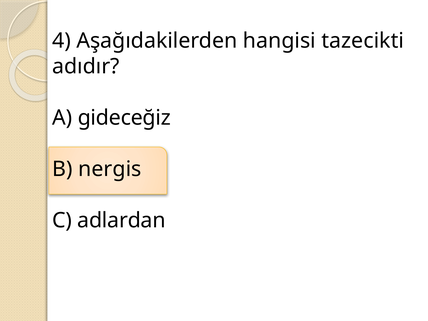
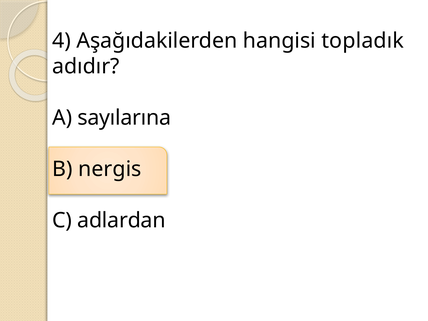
tazecikti: tazecikti -> topladık (363, 41)
gideceğiz: gideceğiz -> sayılarına (124, 118)
